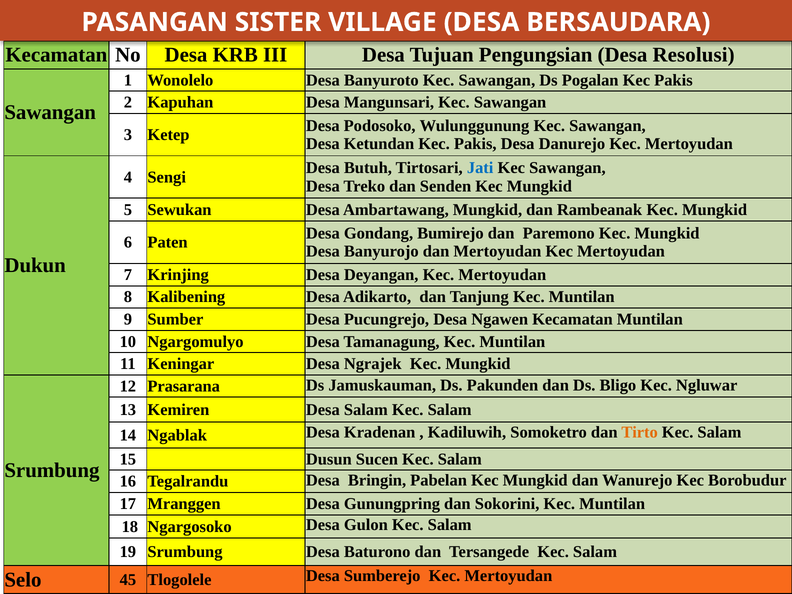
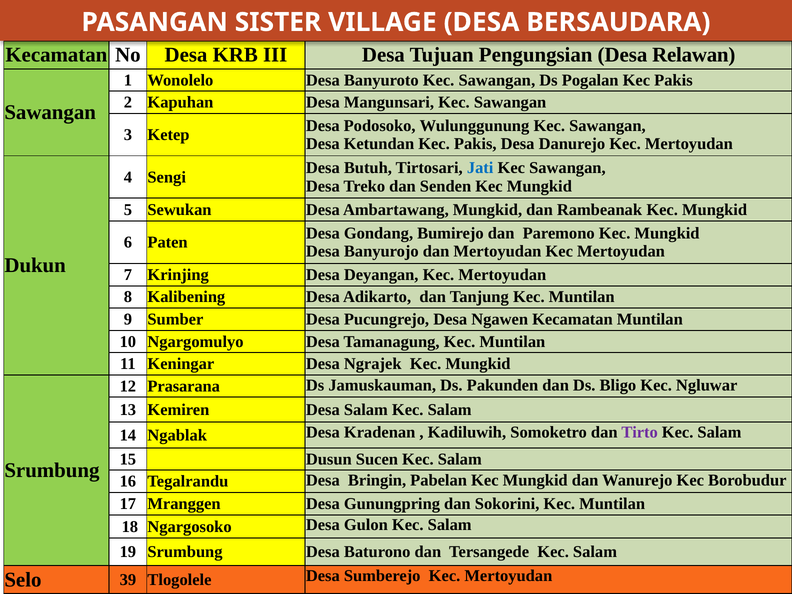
Resolusi: Resolusi -> Relawan (694, 55)
Tirto colour: orange -> purple (640, 432)
45: 45 -> 39 (128, 580)
